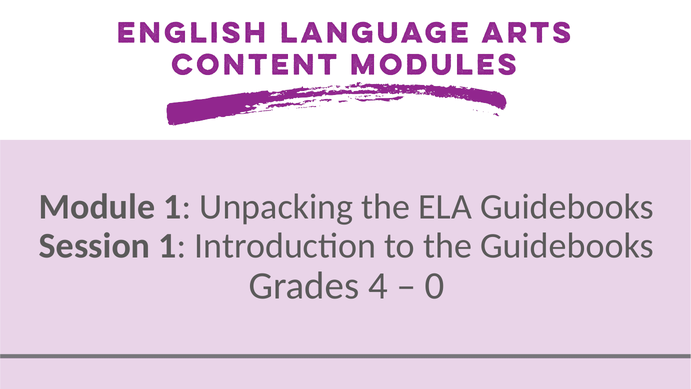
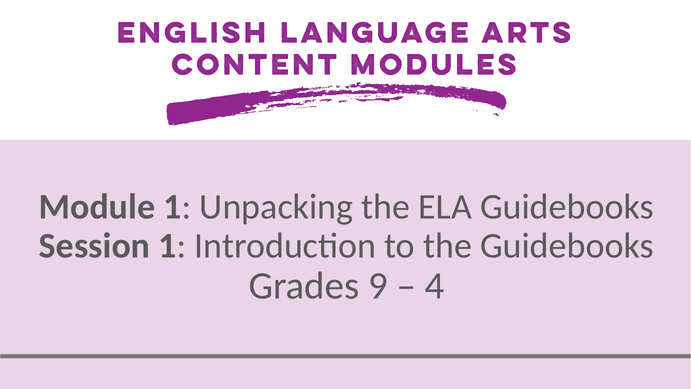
4: 4 -> 9 (378, 286)
0: 0 -> 4 (435, 286)
